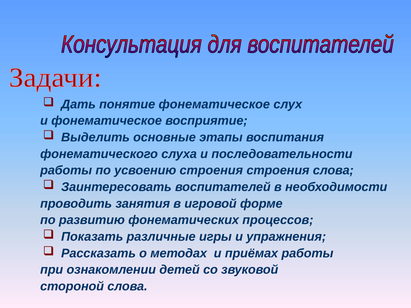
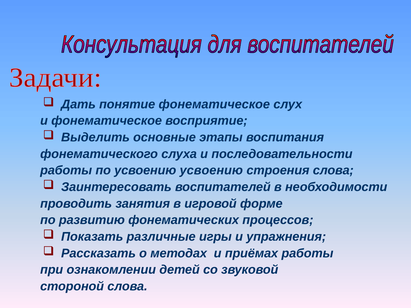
усвоению строения: строения -> усвоению (211, 171)
